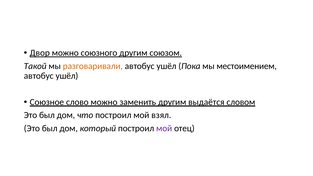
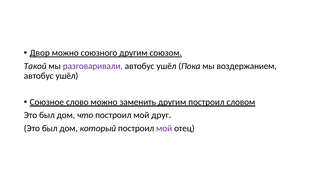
разговаривали colour: orange -> purple (93, 66)
местоимением: местоимением -> воздержанием (247, 66)
другим выдаётся: выдаётся -> построил (206, 102)
взял: взял -> друг (161, 115)
